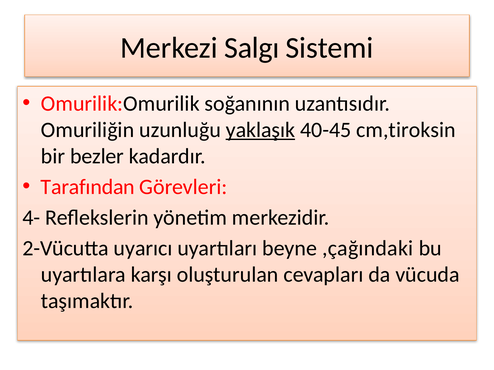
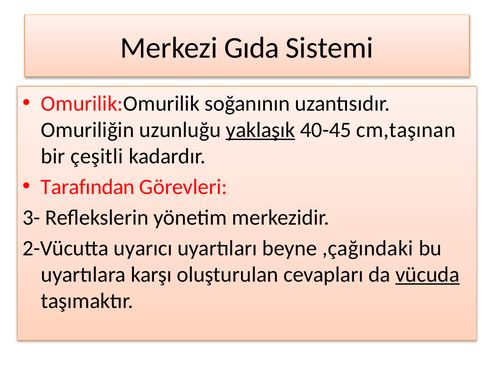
Salgı: Salgı -> Gıda (252, 48)
cm,tiroksin: cm,tiroksin -> cm,taşınan (406, 130)
bezler: bezler -> çeşitli (97, 156)
4-: 4- -> 3- (31, 218)
vücuda underline: none -> present (428, 275)
